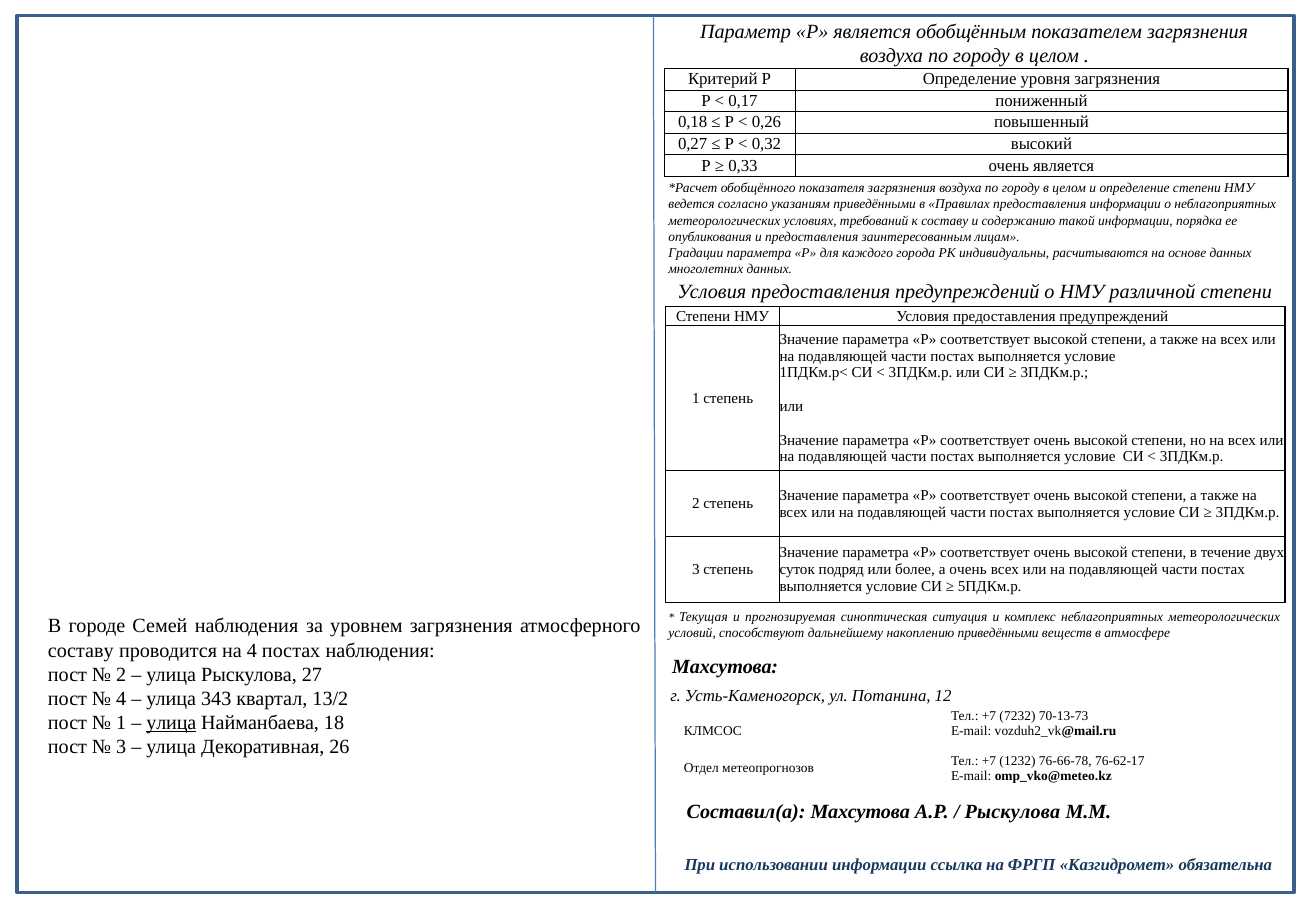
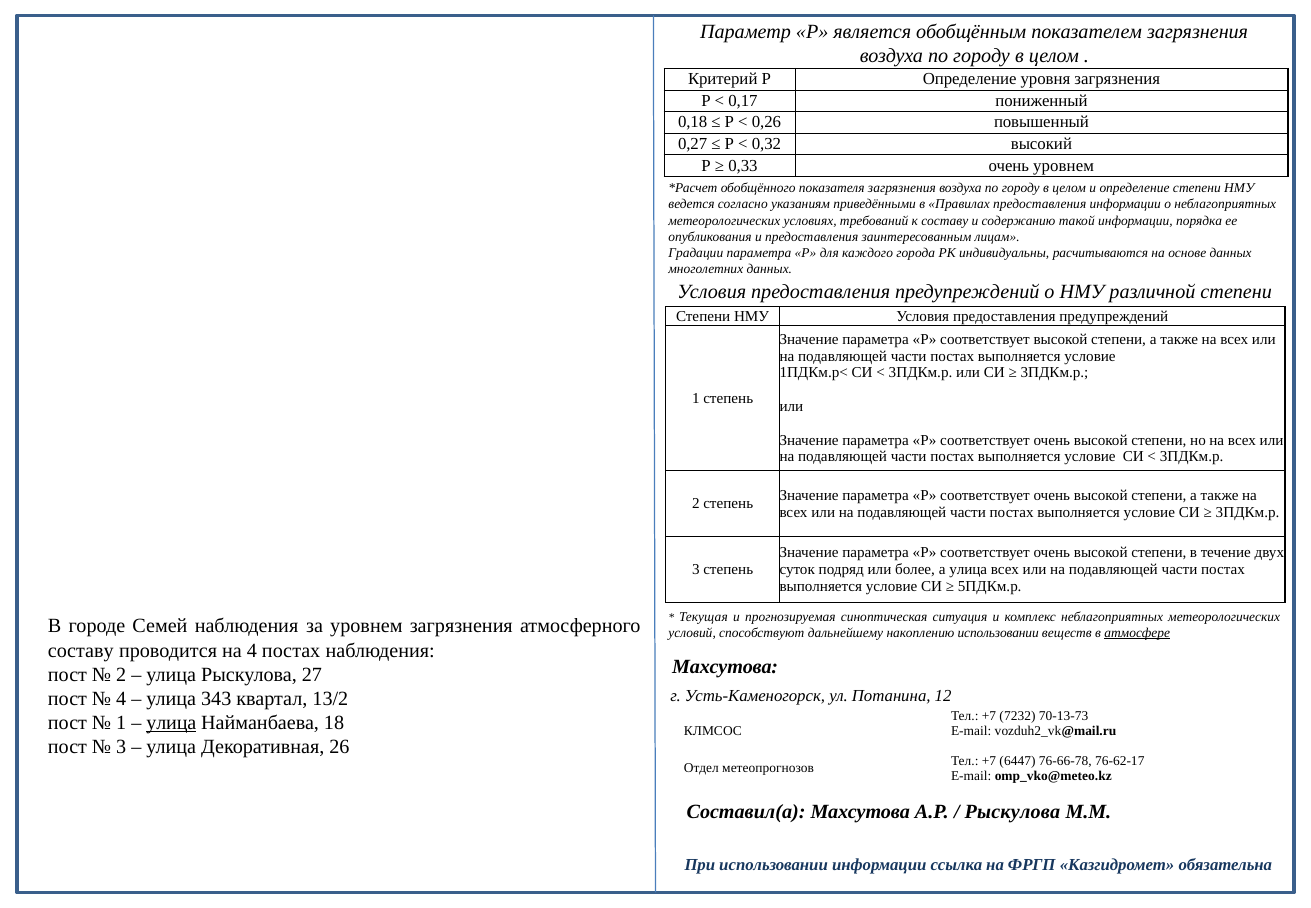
очень является: является -> уровнем (1064, 165)
а очень: очень -> улица (968, 569)
накоплению приведёнными: приведёнными -> использовании (998, 633)
атмосфере underline: none -> present (1137, 633)
1232: 1232 -> 6447 (1018, 761)
